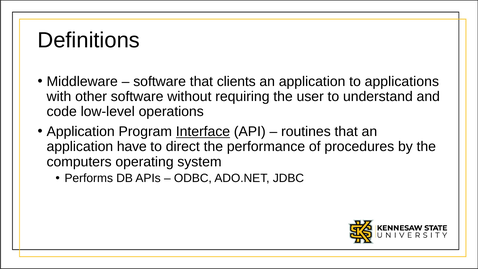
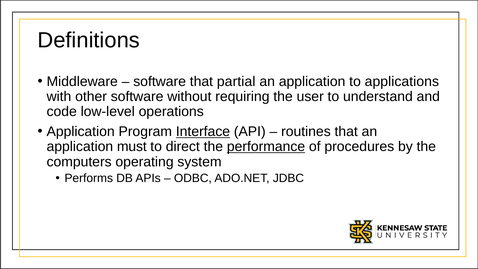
clients: clients -> partial (236, 81)
have: have -> must (132, 147)
performance underline: none -> present (266, 147)
